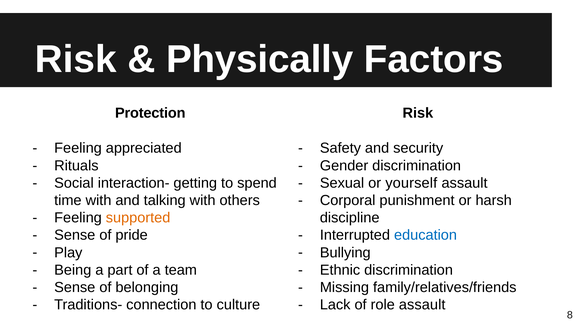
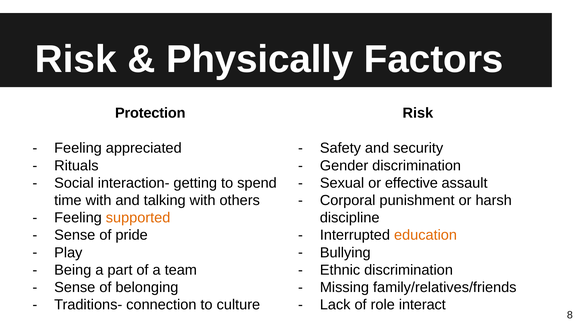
yourself: yourself -> effective (411, 183)
education colour: blue -> orange (426, 235)
role assault: assault -> interact (422, 305)
